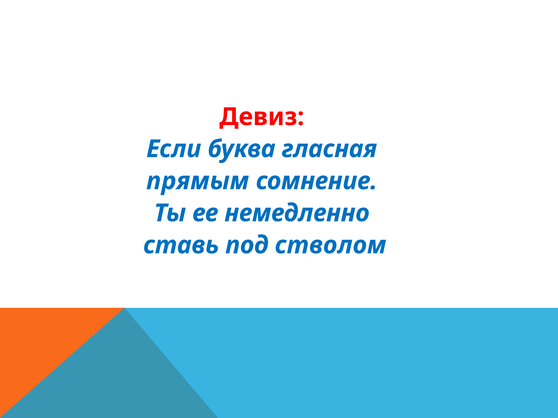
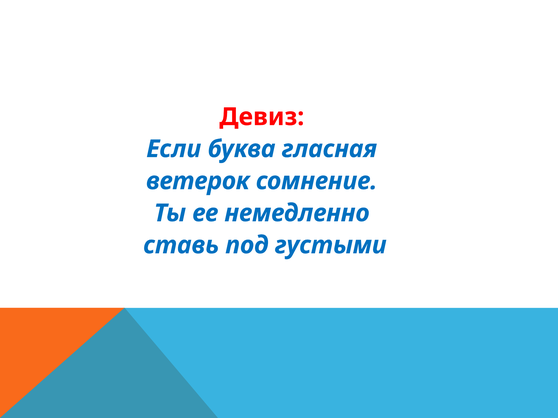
прямым: прямым -> ветерок (198, 181)
стволом: стволом -> густыми (331, 245)
